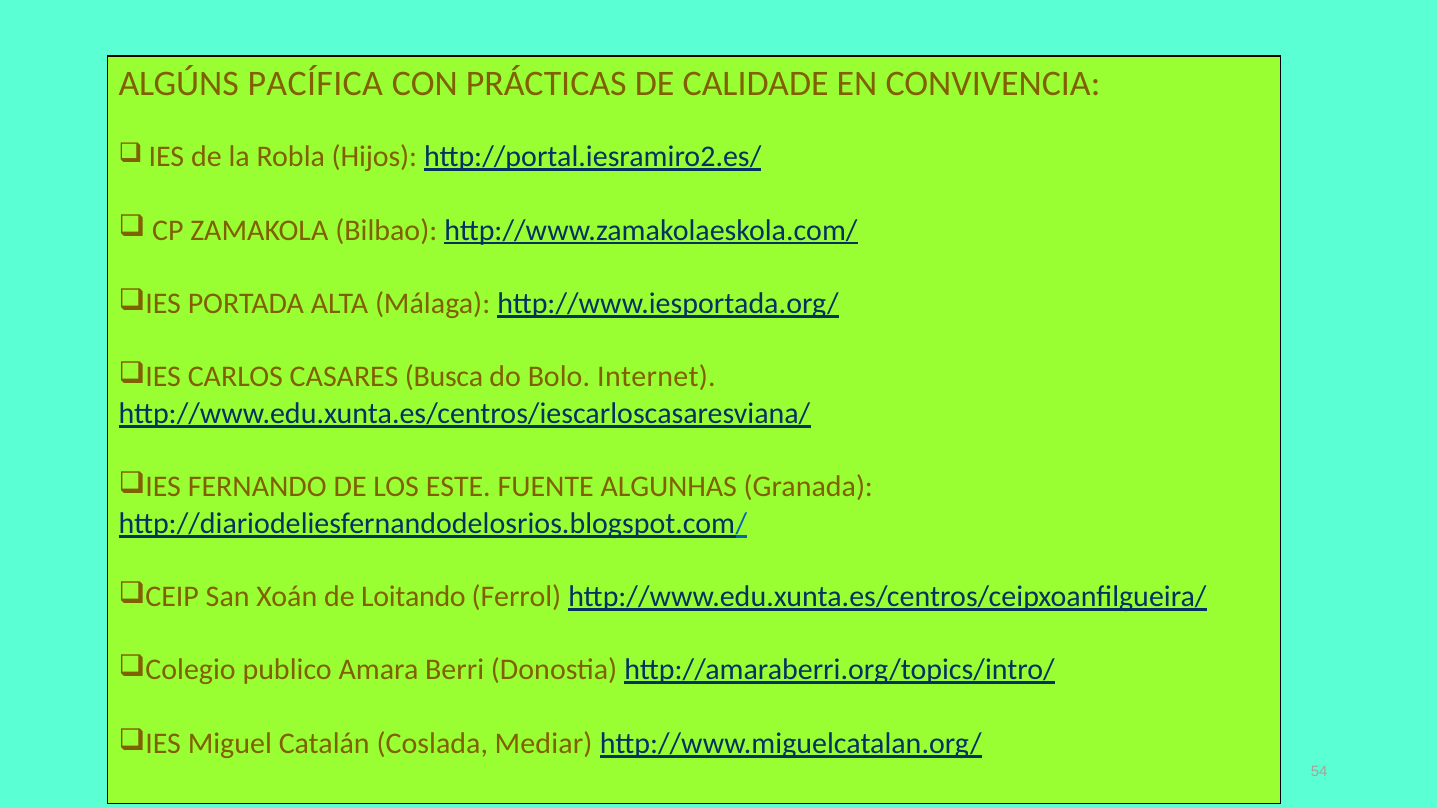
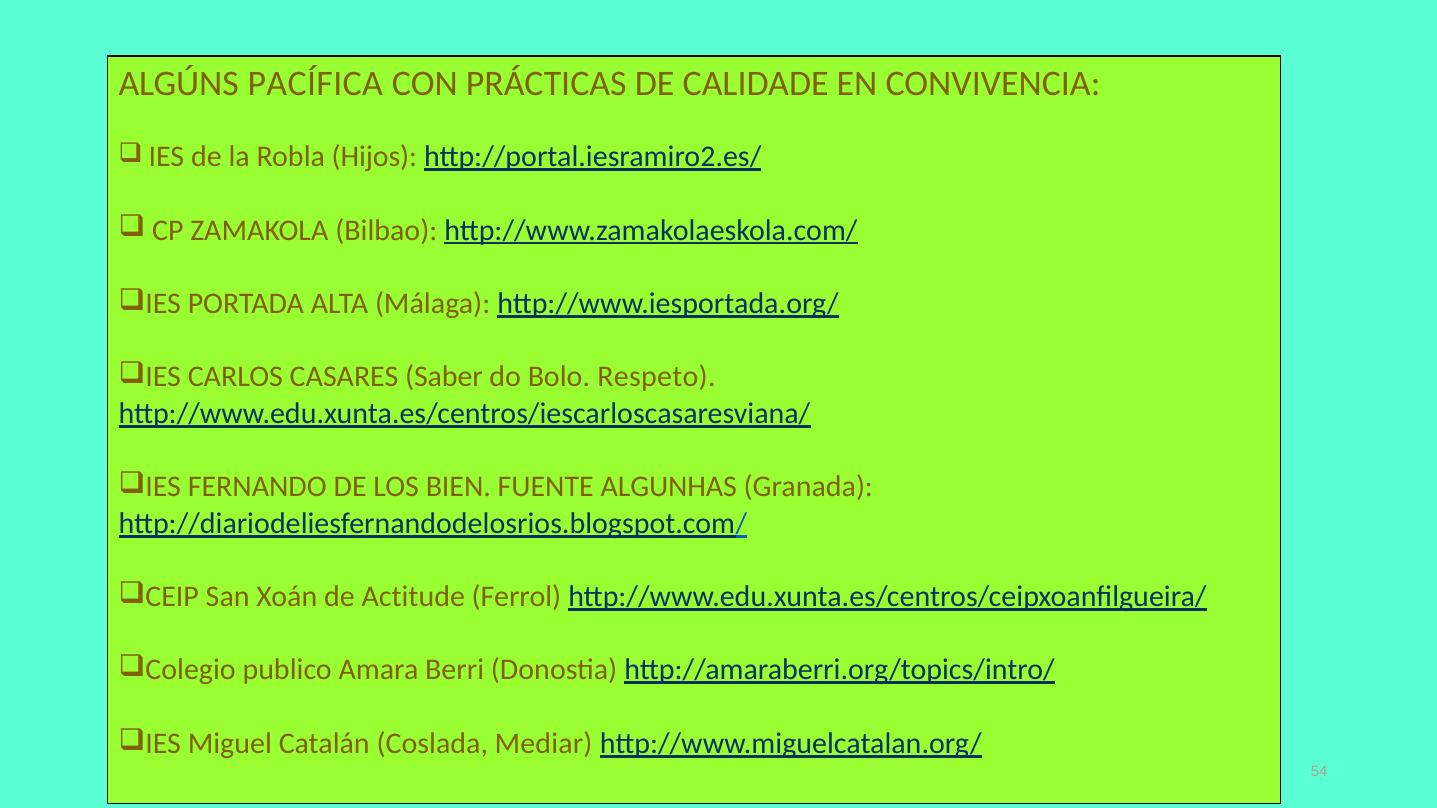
Busca: Busca -> Saber (444, 377)
Internet: Internet -> Respeto (656, 377)
ESTE: ESTE -> BIEN (458, 487)
Loitando: Loitando -> Actitude (413, 597)
